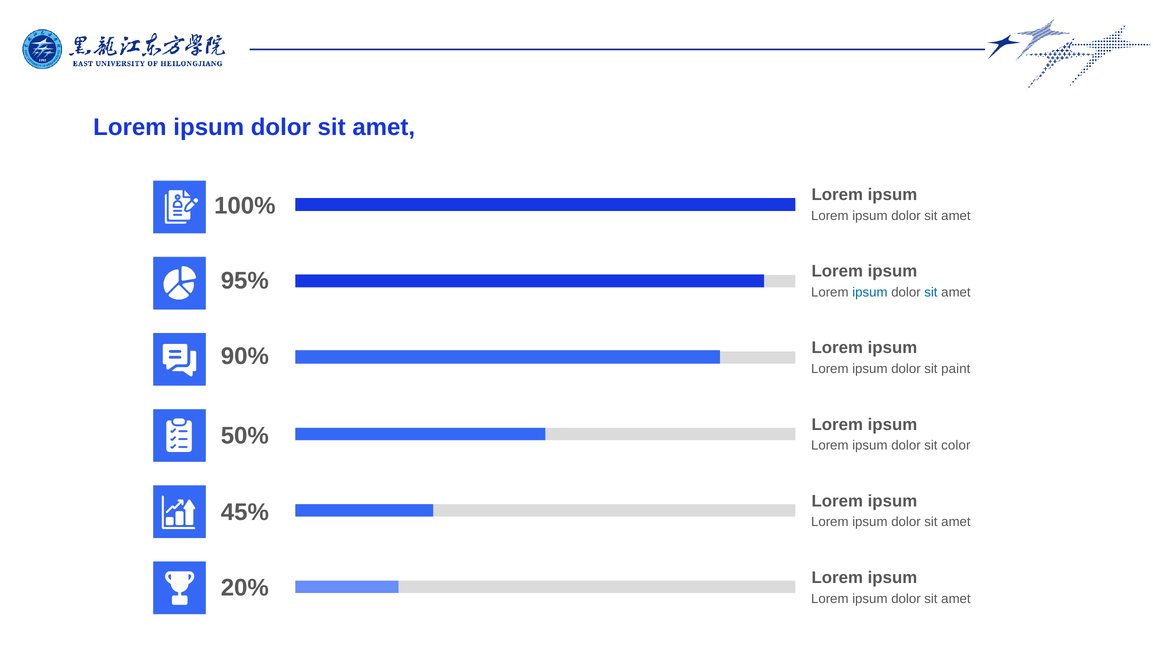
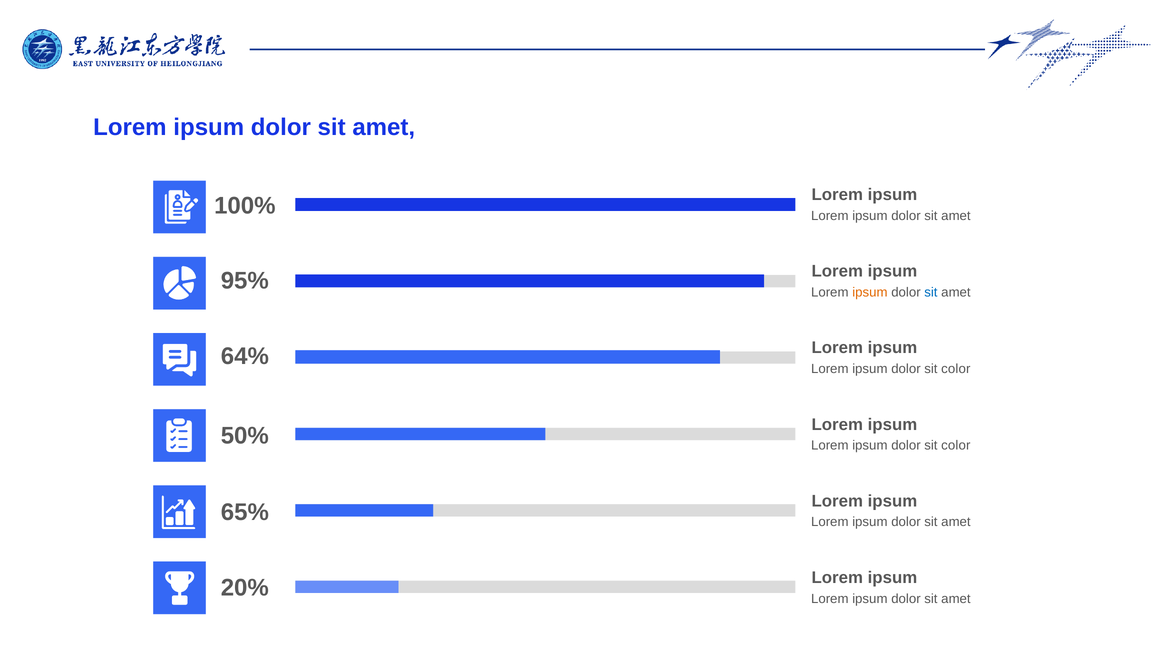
ipsum colour: blue -> orange (870, 292)
90%: 90% -> 64% (245, 356)
paint: paint -> color (956, 369)
45%: 45% -> 65% (245, 512)
